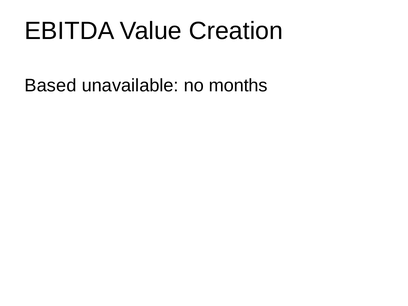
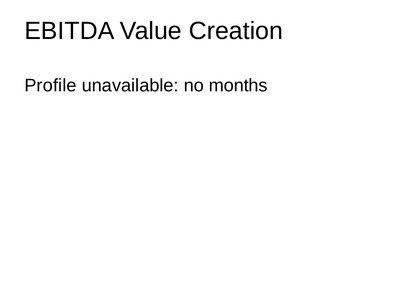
Based: Based -> Profile (51, 86)
